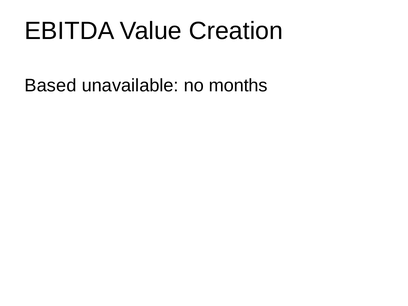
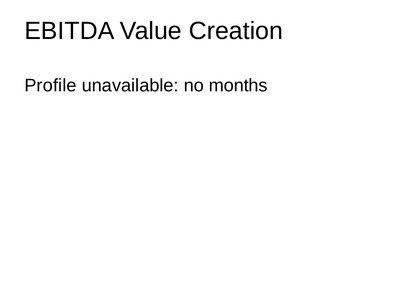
Based: Based -> Profile (51, 86)
